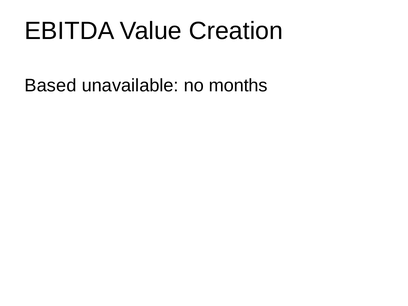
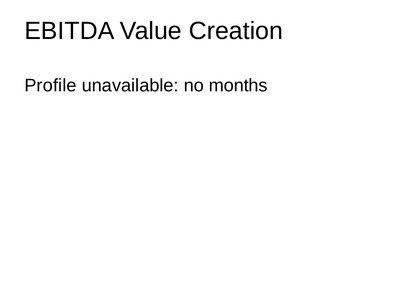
Based: Based -> Profile (51, 86)
